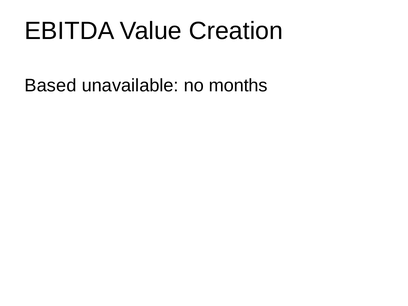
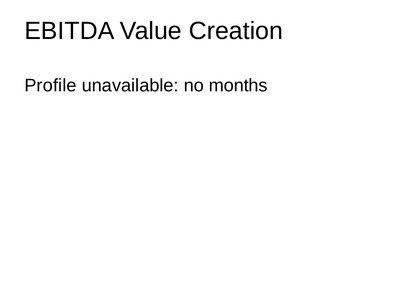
Based: Based -> Profile (51, 86)
